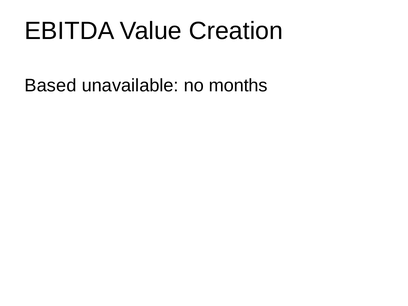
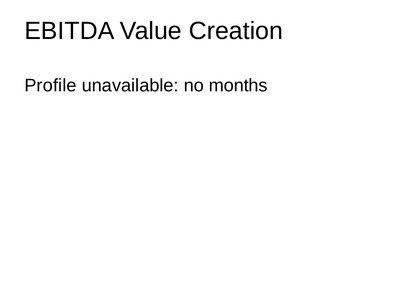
Based: Based -> Profile (51, 86)
